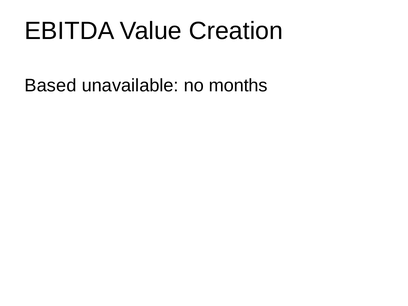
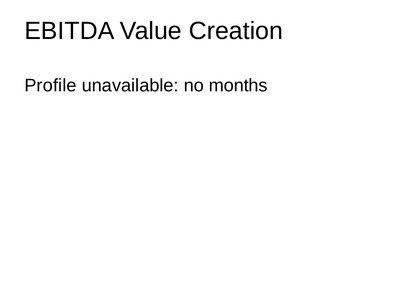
Based: Based -> Profile (51, 86)
